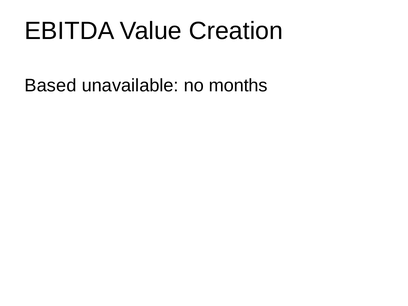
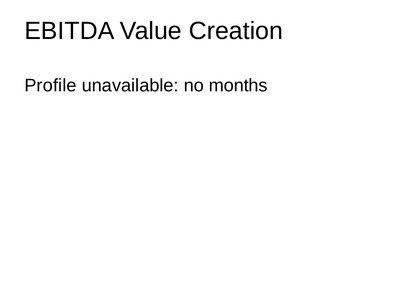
Based: Based -> Profile (51, 86)
